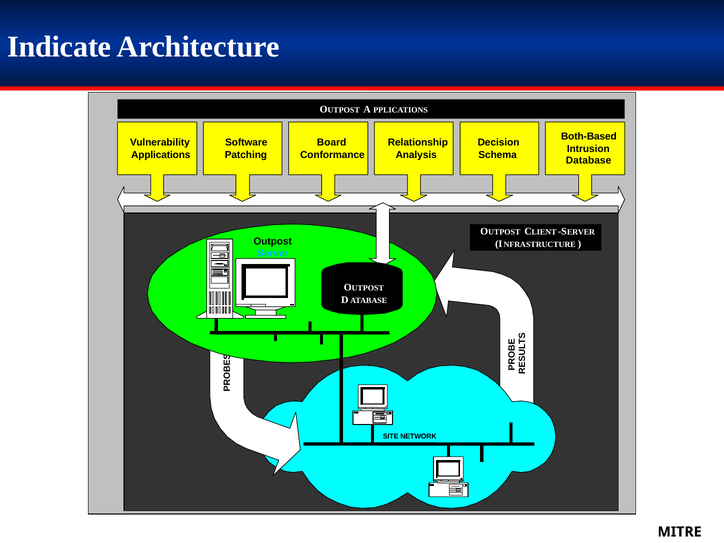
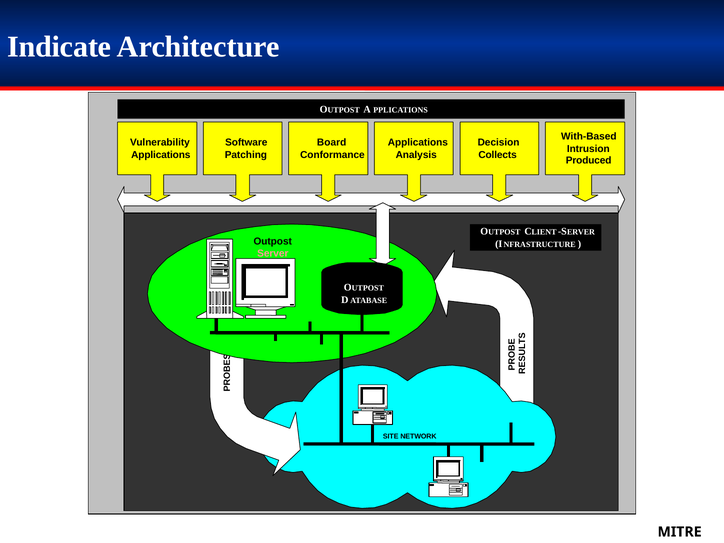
Both-Based: Both-Based -> With-Based (589, 137)
Relationship: Relationship -> Applications (418, 142)
Schema: Schema -> Collects (498, 155)
Database: Database -> Produced (589, 161)
Server colour: light blue -> pink (273, 254)
